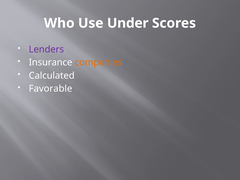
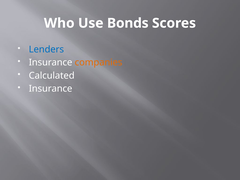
Under: Under -> Bonds (128, 23)
Lenders colour: purple -> blue (46, 49)
Favorable: Favorable -> Insurance (51, 89)
